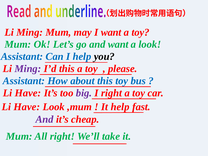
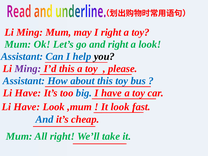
I want: want -> right (111, 32)
and want: want -> right (118, 44)
big colour: purple -> blue (84, 93)
I right: right -> have (111, 93)
It help: help -> look (120, 107)
And colour: purple -> blue (44, 119)
